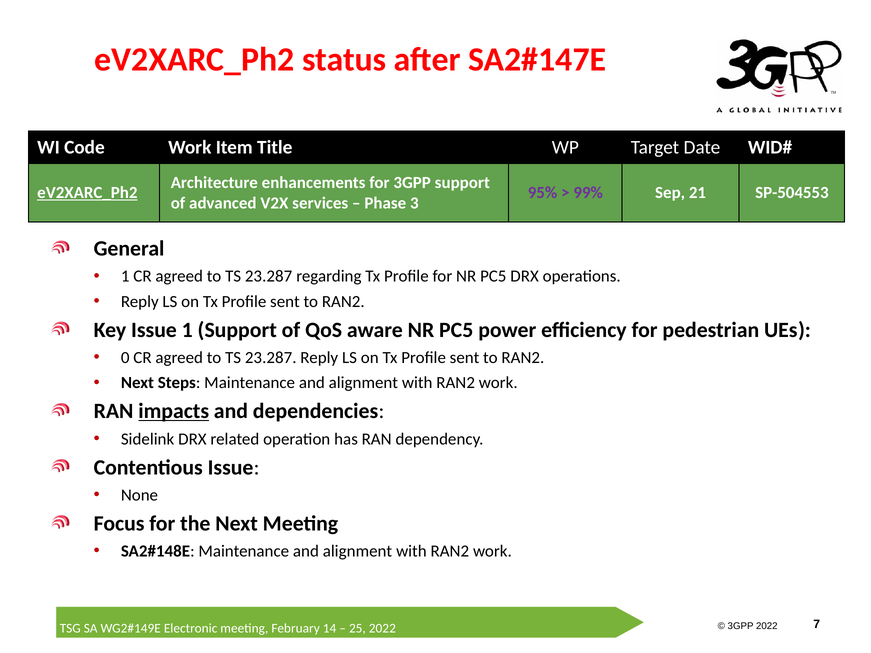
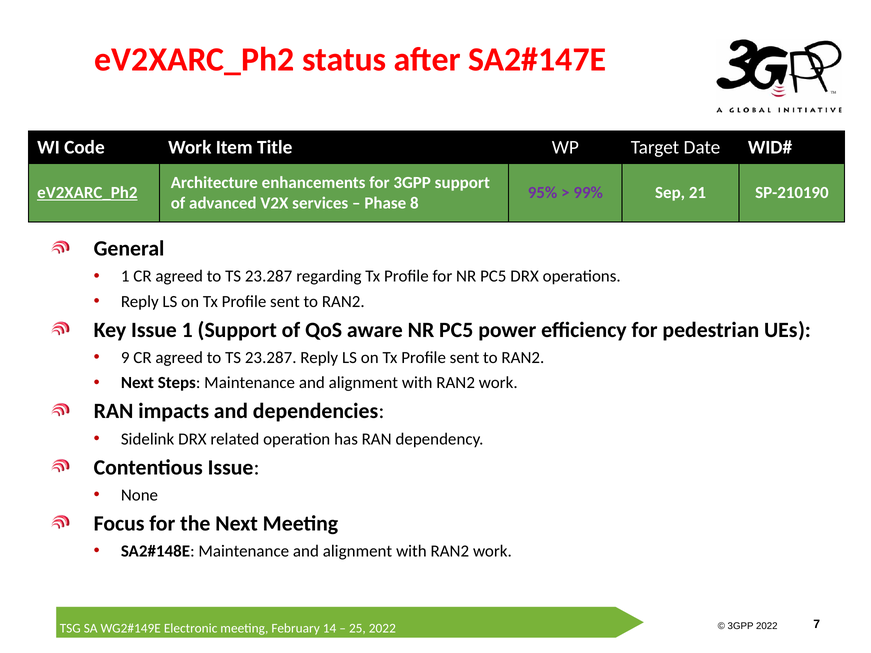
SP-504553: SP-504553 -> SP-210190 (792, 193)
3: 3 -> 8 (414, 203)
0: 0 -> 9 (125, 358)
impacts underline: present -> none (174, 411)
